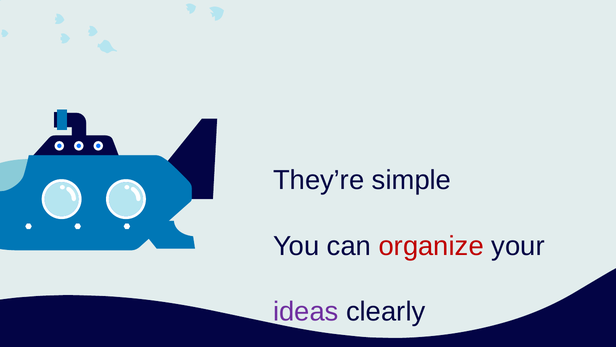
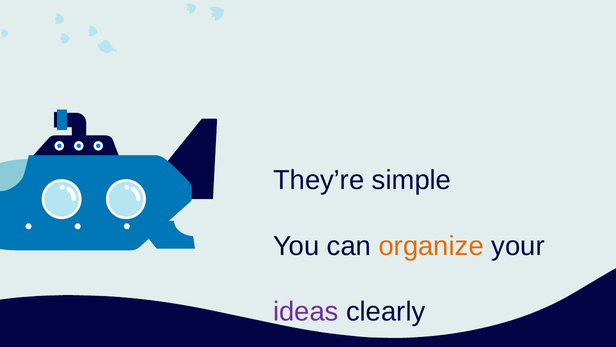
organize colour: red -> orange (431, 246)
